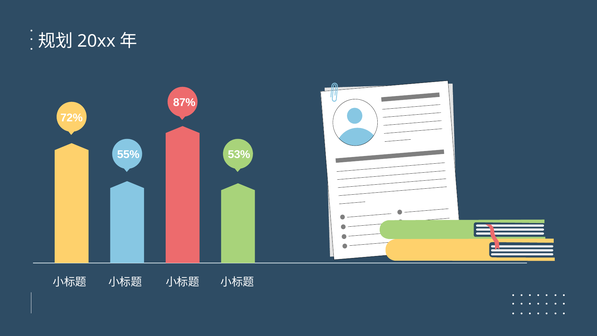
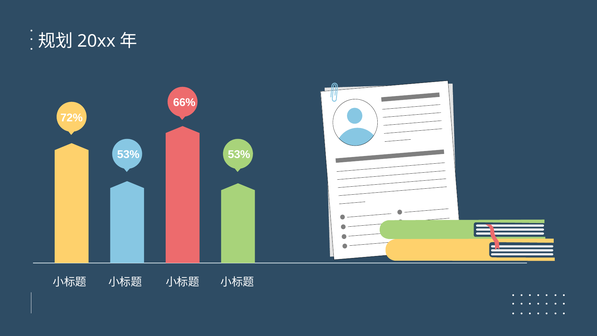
87%: 87% -> 66% (184, 102)
55%: 55% -> 53% (128, 154)
